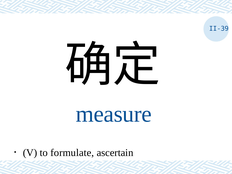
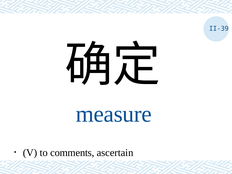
formulate: formulate -> comments (72, 153)
